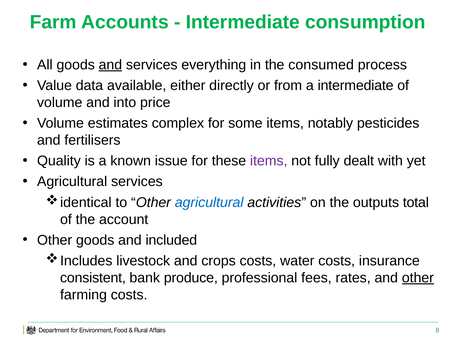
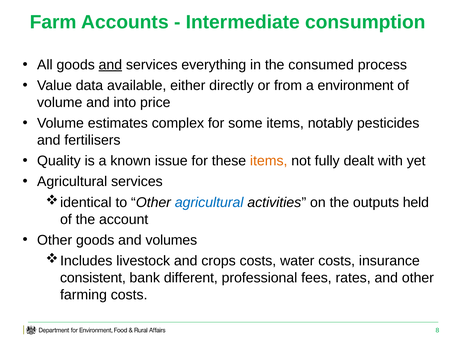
a intermediate: intermediate -> environment (356, 86)
items colour: purple -> orange (269, 161)
total: total -> held (416, 202)
included: included -> volumes (171, 240)
produce: produce -> different (191, 278)
other underline: present -> none (418, 278)
